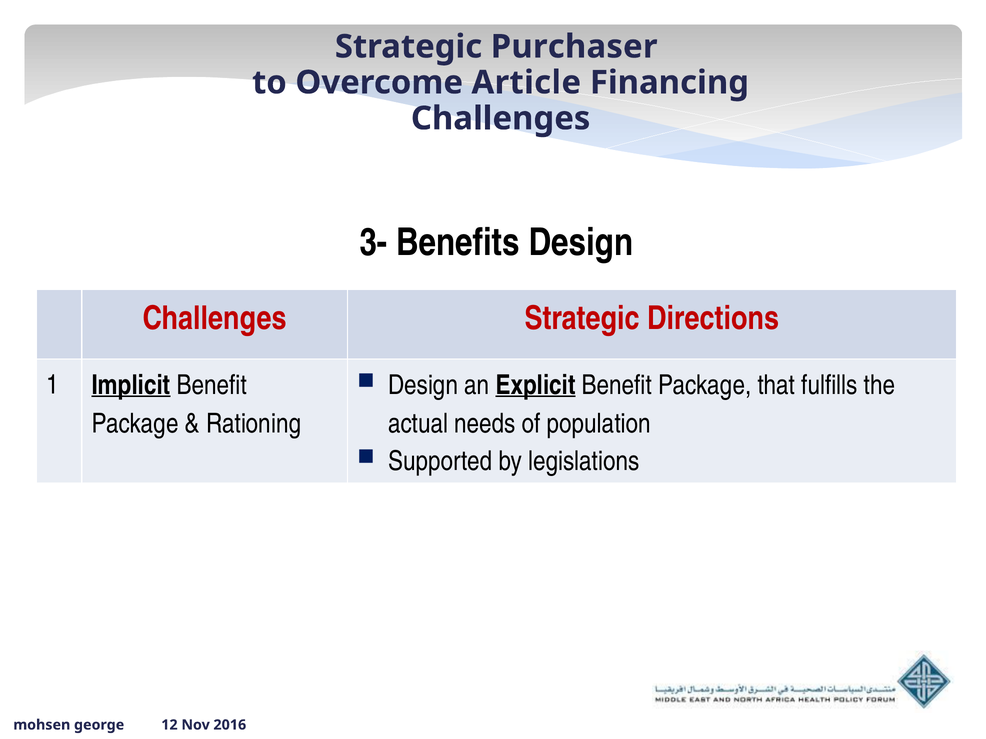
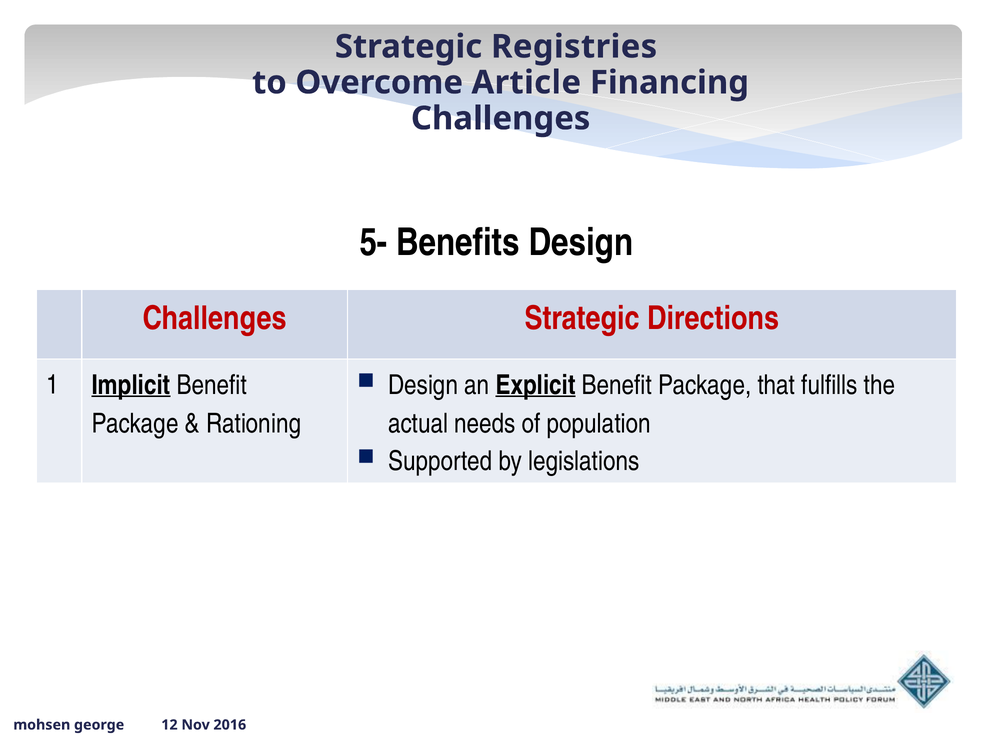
Purchaser: Purchaser -> Registries (574, 47)
3-: 3- -> 5- (373, 243)
